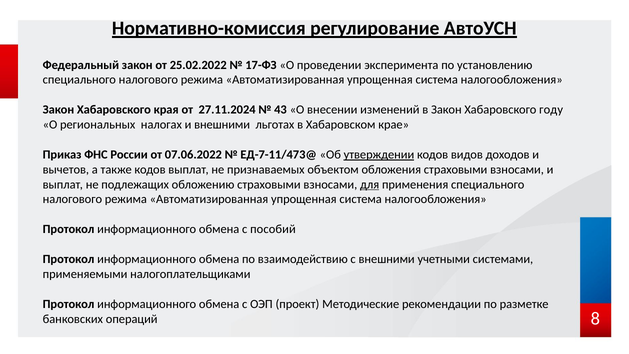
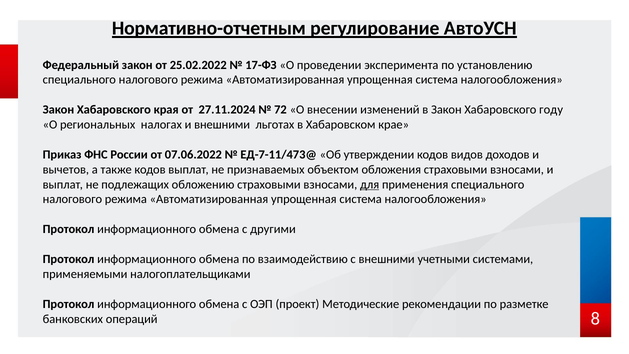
Нормативно-комиссия: Нормативно-комиссия -> Нормативно-отчетным (209, 28)
43: 43 -> 72 (280, 110)
утверждении underline: present -> none (379, 154)
пособий: пособий -> другими (273, 229)
